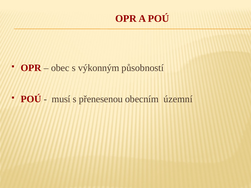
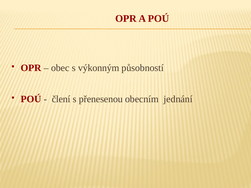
musí: musí -> člení (61, 99)
územní: územní -> jednání (178, 99)
